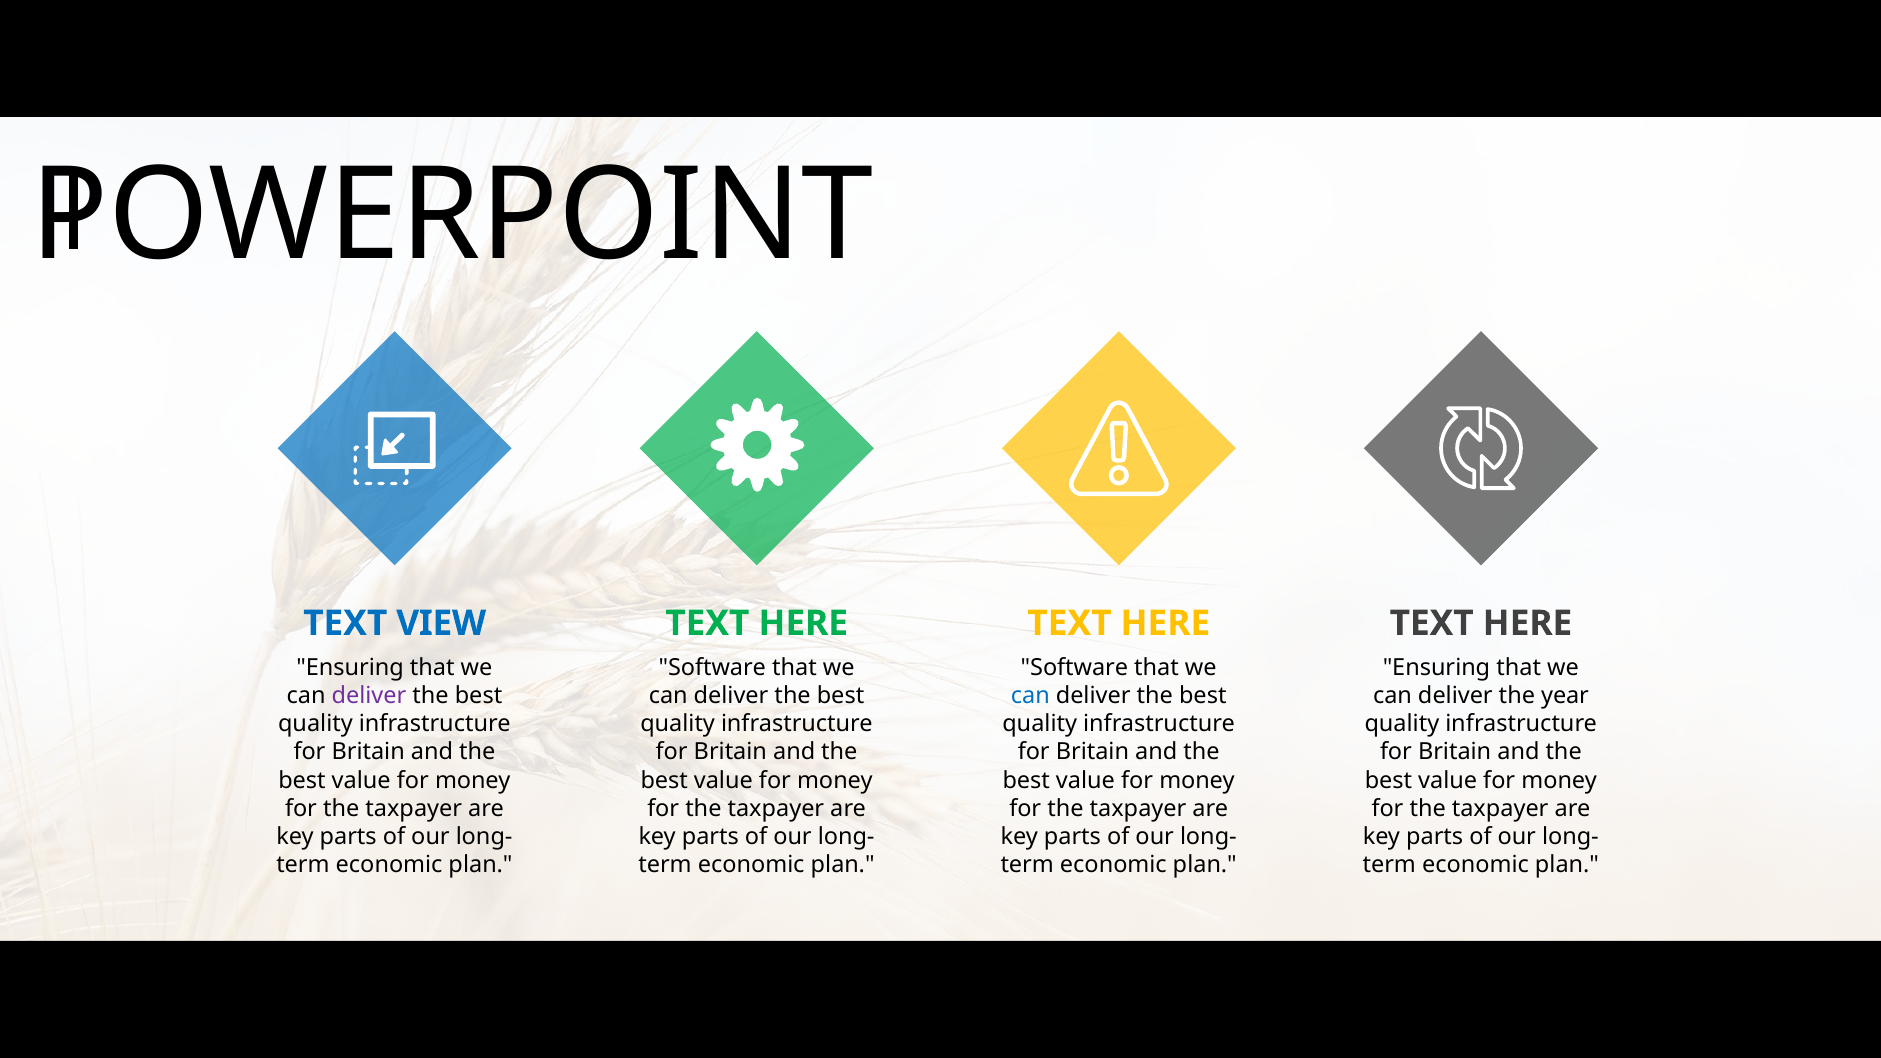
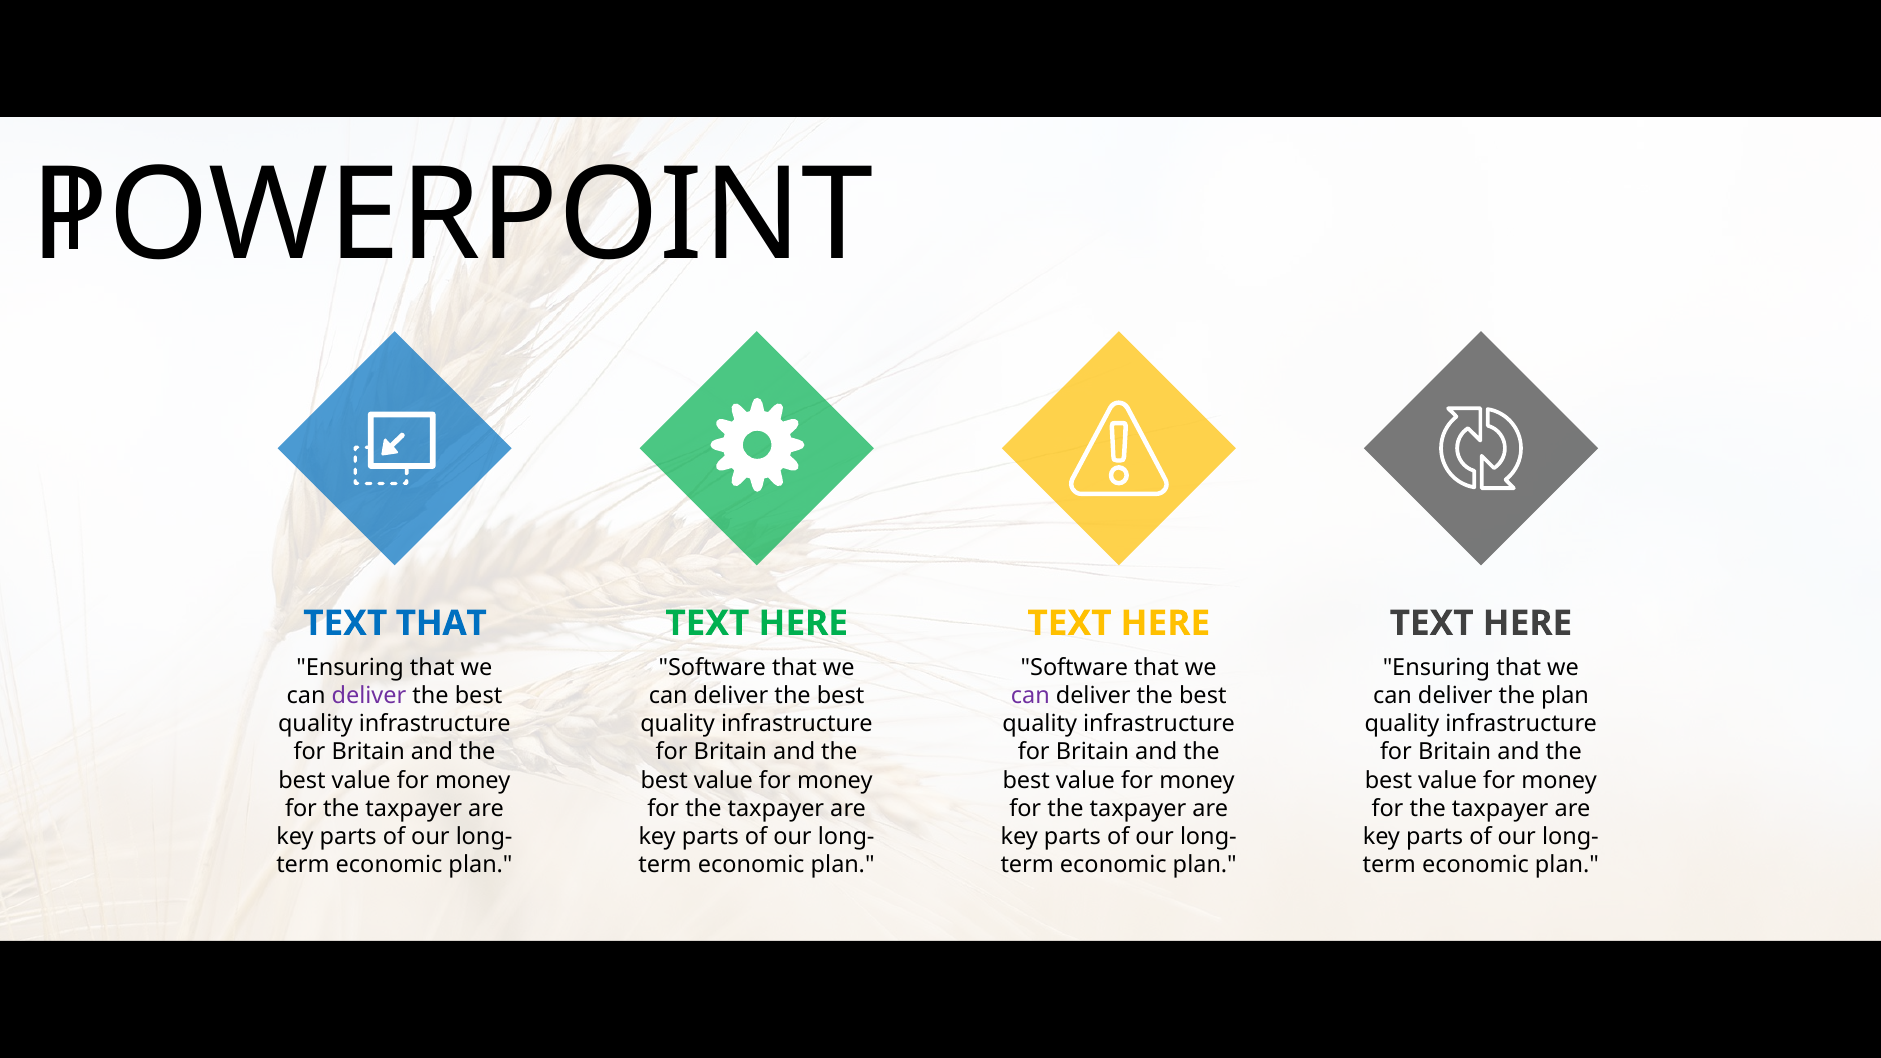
TEXT VIEW: VIEW -> THAT (441, 623)
can colour: blue -> purple (1030, 696)
the year: year -> plan (1565, 696)
